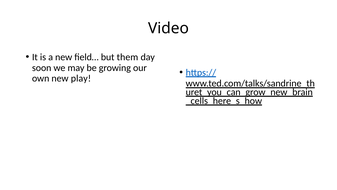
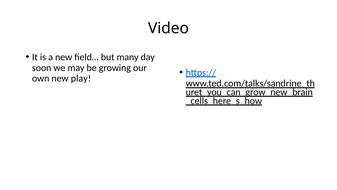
them: them -> many (128, 57)
